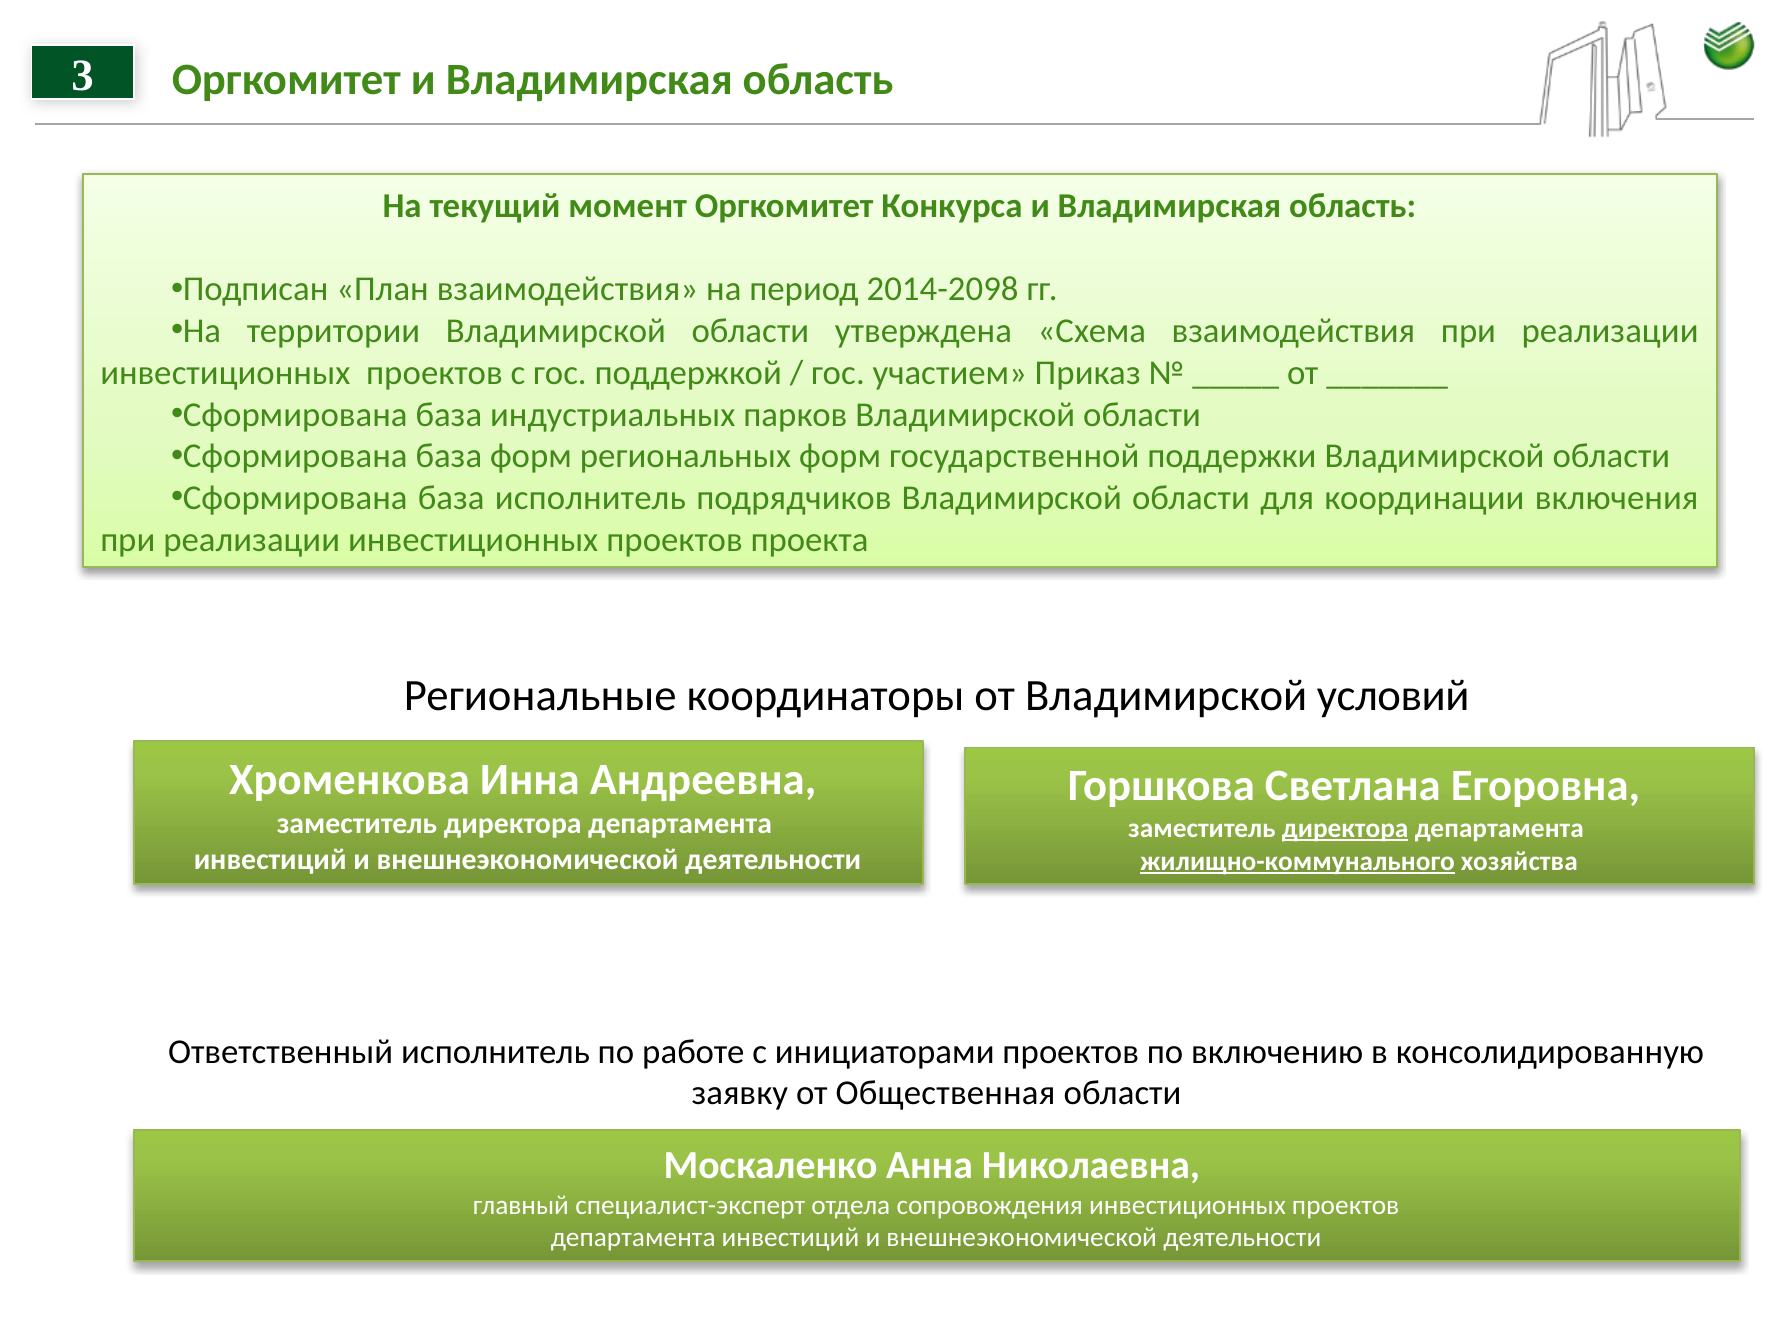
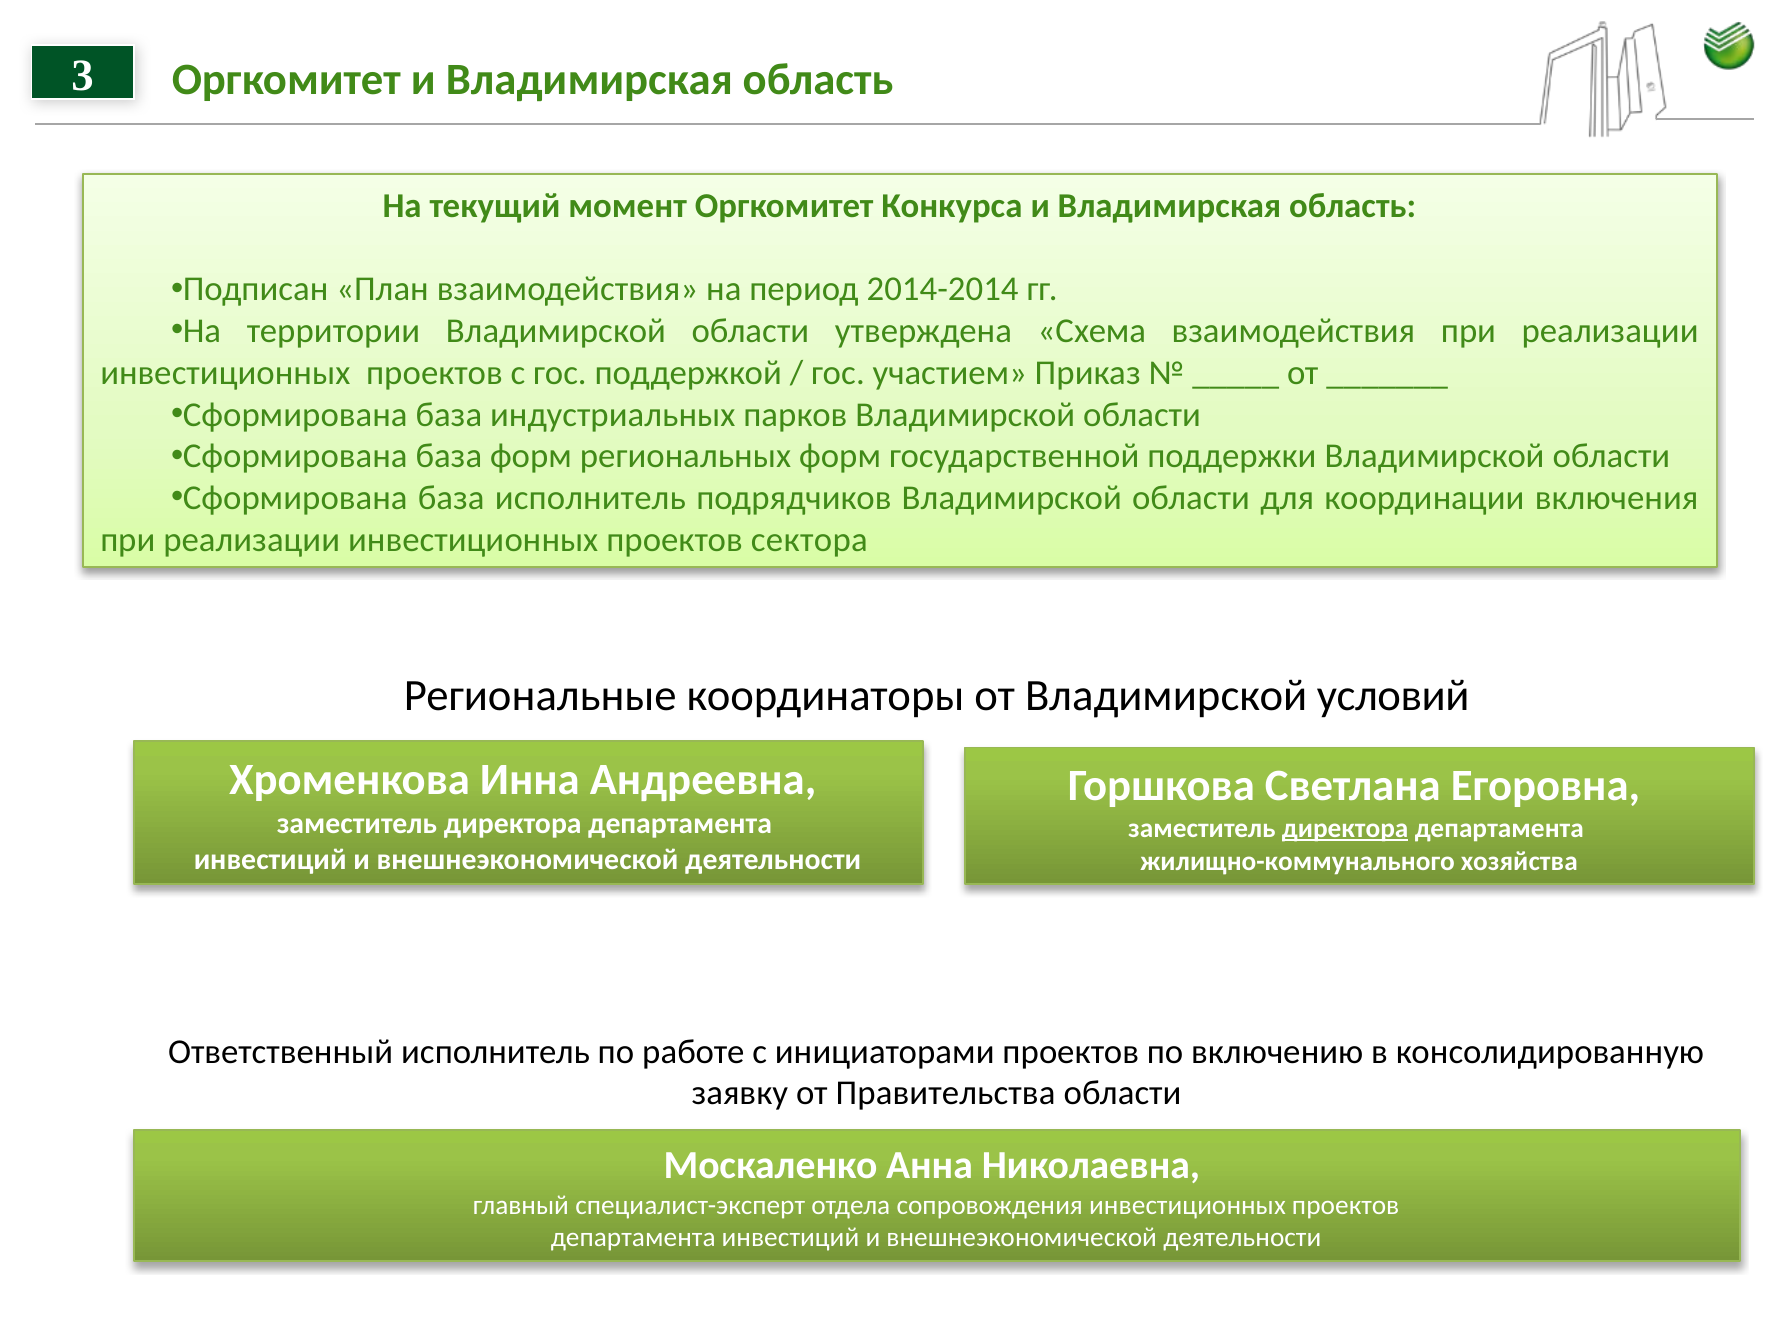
2014-2098: 2014-2098 -> 2014-2014 (943, 289)
проекта: проекта -> сектора (809, 540)
жилищно-коммунального underline: present -> none (1298, 861)
Общественная: Общественная -> Правительства (946, 1093)
